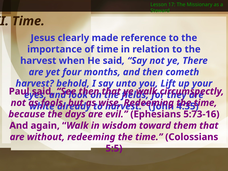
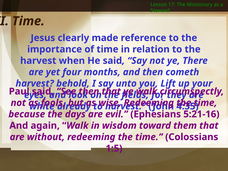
5:73-16: 5:73-16 -> 5:21-16 (201, 114)
5:5: 5:5 -> 1:5 (114, 148)
